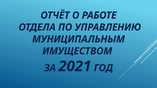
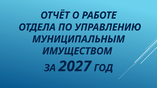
2021: 2021 -> 2027 (75, 67)
